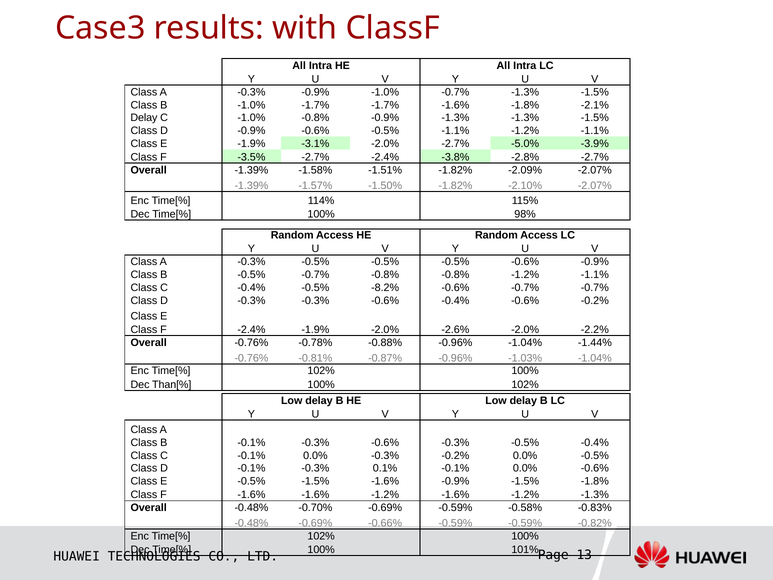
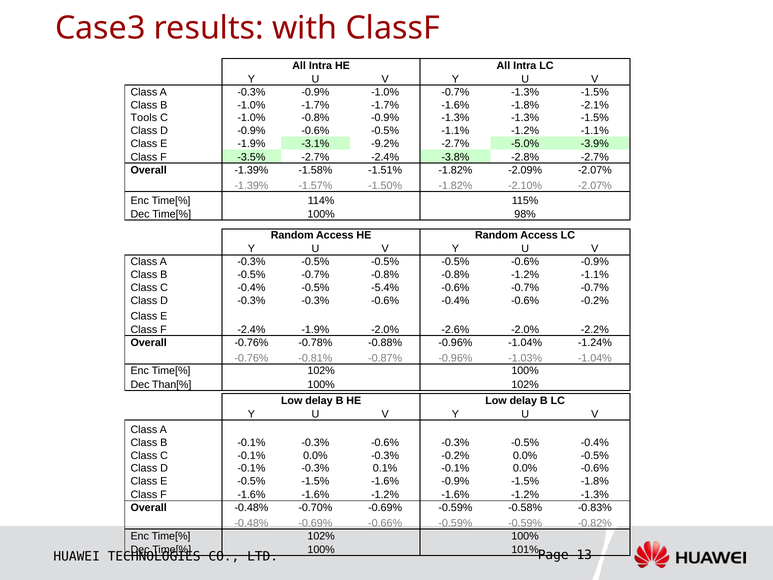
Delay: Delay -> Tools (144, 118)
-3.1% -2.0%: -2.0% -> -9.2% (385, 144)
-8.2%: -8.2% -> -5.4% (385, 287)
-1.44%: -1.44% -> -1.24% (595, 342)
